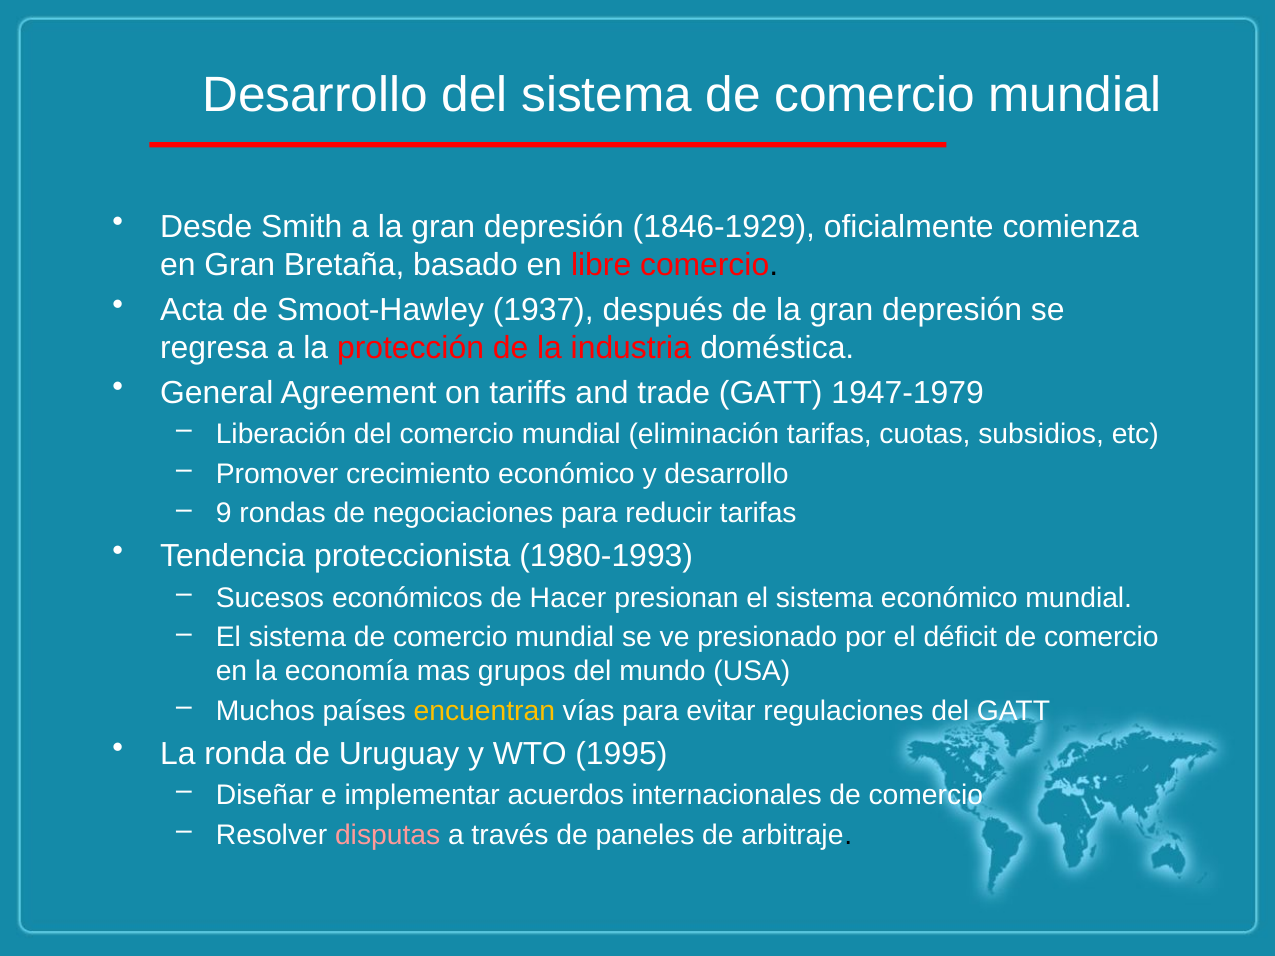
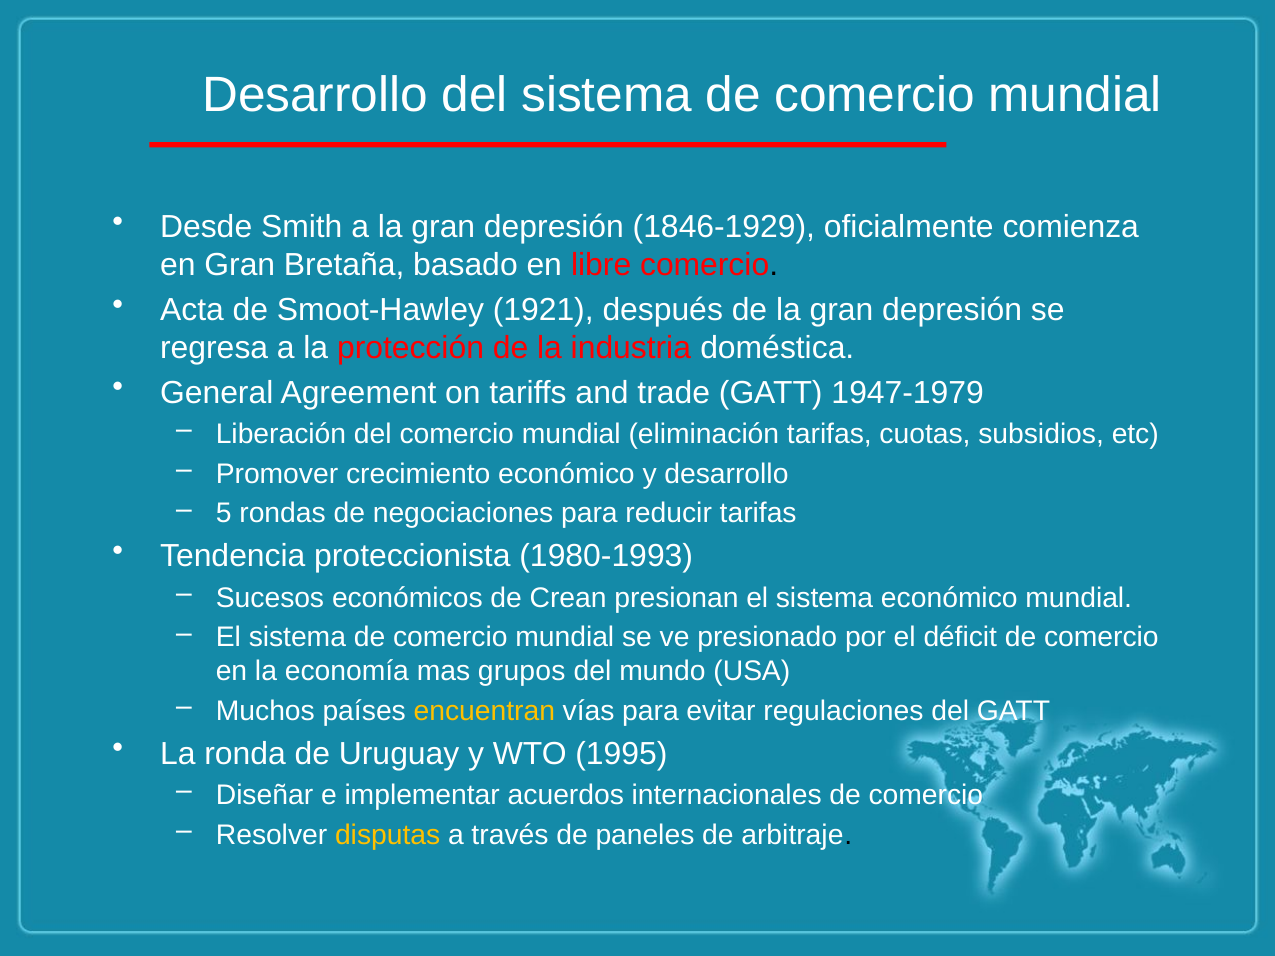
1937: 1937 -> 1921 (543, 310)
9: 9 -> 5 (224, 514)
Hacer: Hacer -> Crean (568, 598)
disputas colour: pink -> yellow (388, 835)
